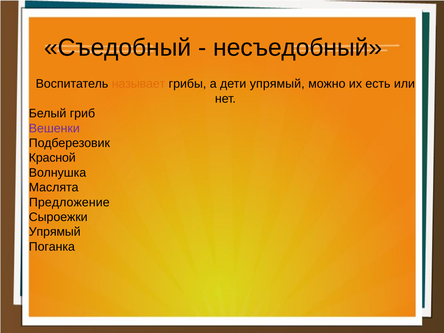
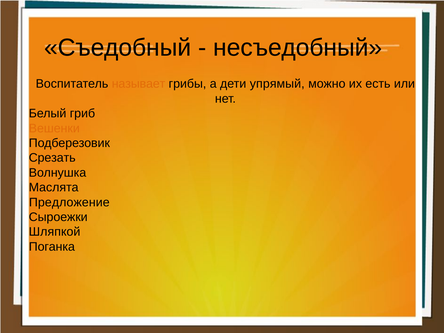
Вешенки colour: purple -> orange (54, 128)
Красной: Красной -> Срезать (52, 158)
Упрямый: Упрямый -> Шляпкой (55, 232)
